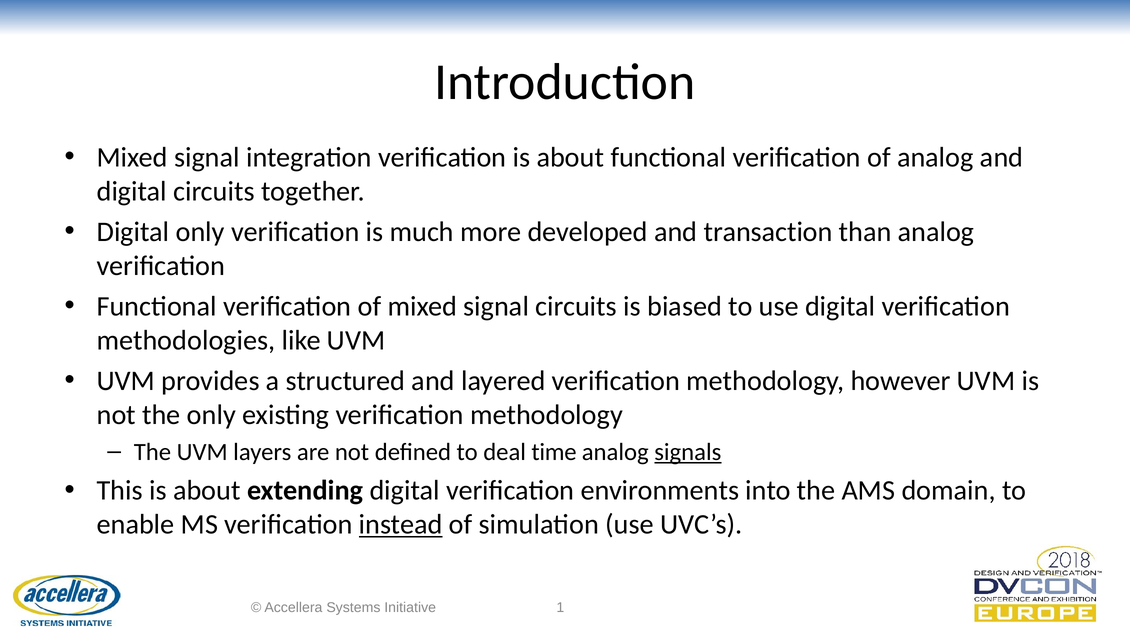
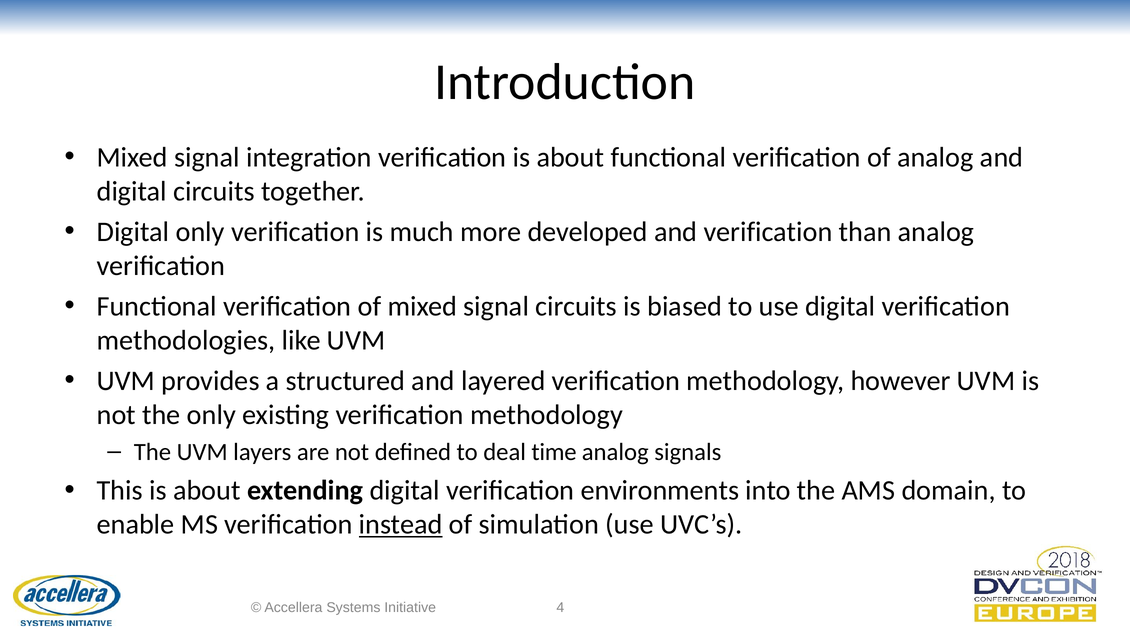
and transaction: transaction -> verification (768, 232)
signals underline: present -> none (688, 452)
1: 1 -> 4 (560, 607)
